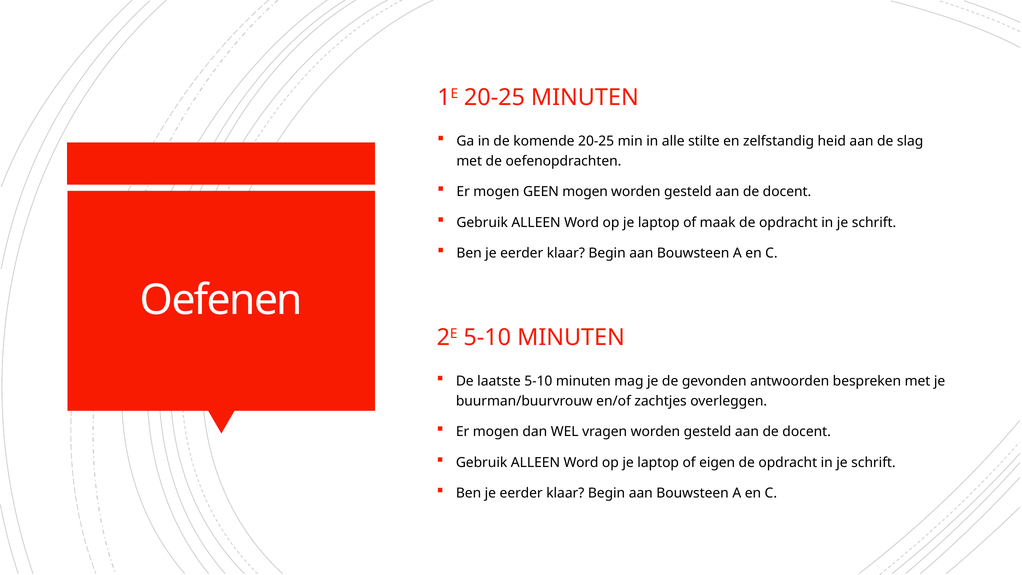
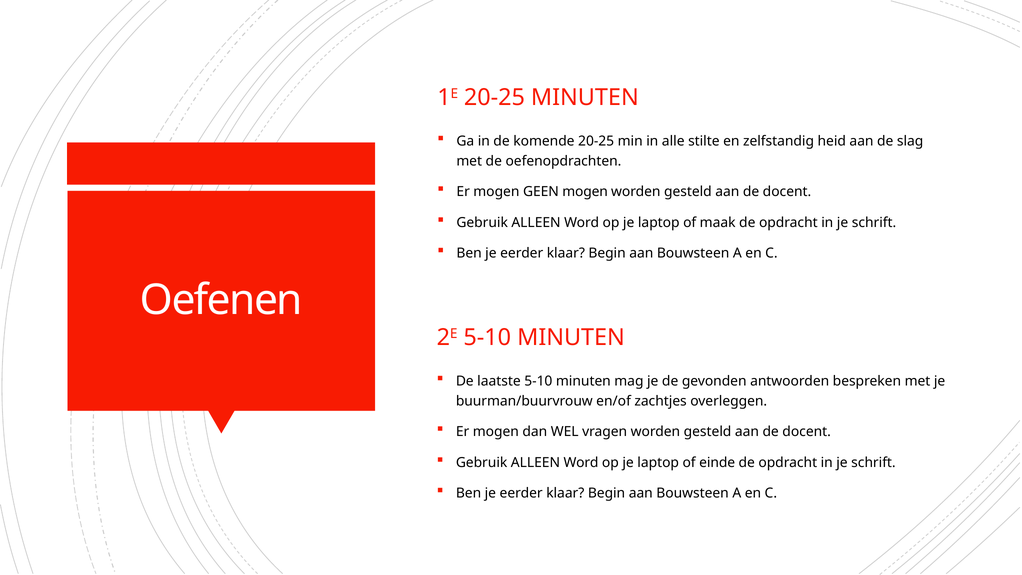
eigen: eigen -> einde (717, 462)
